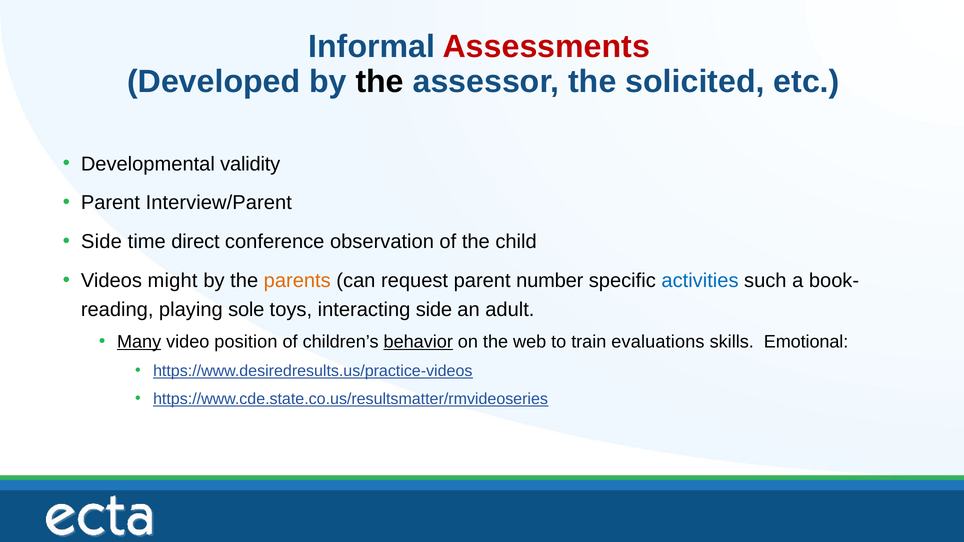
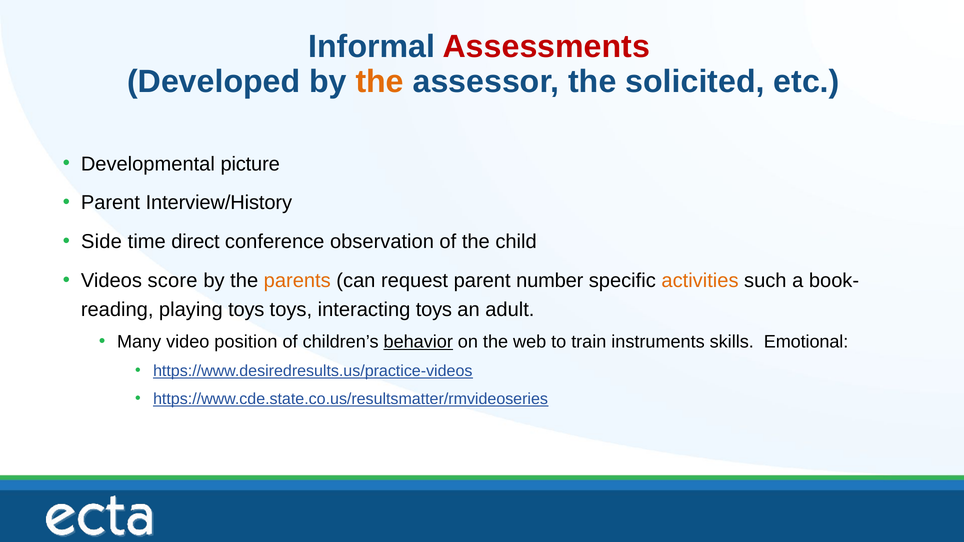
the colour: black -> orange (380, 82)
validity: validity -> picture (250, 164)
Interview/Parent: Interview/Parent -> Interview/History (219, 203)
might: might -> score (173, 281)
activities colour: blue -> orange (700, 281)
playing sole: sole -> toys (246, 310)
interacting side: side -> toys (434, 310)
Many underline: present -> none (139, 342)
evaluations: evaluations -> instruments (658, 342)
